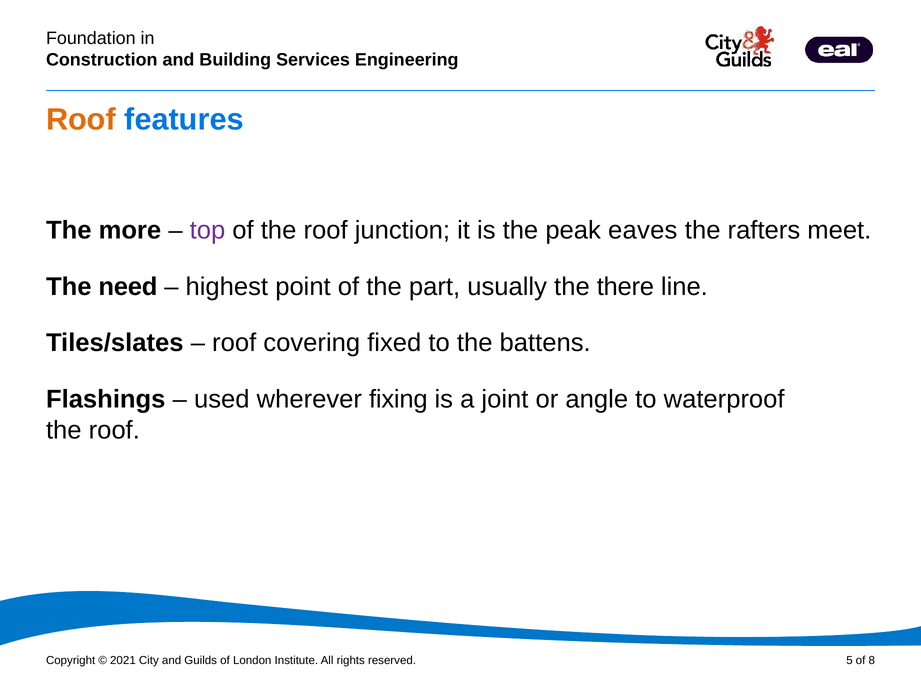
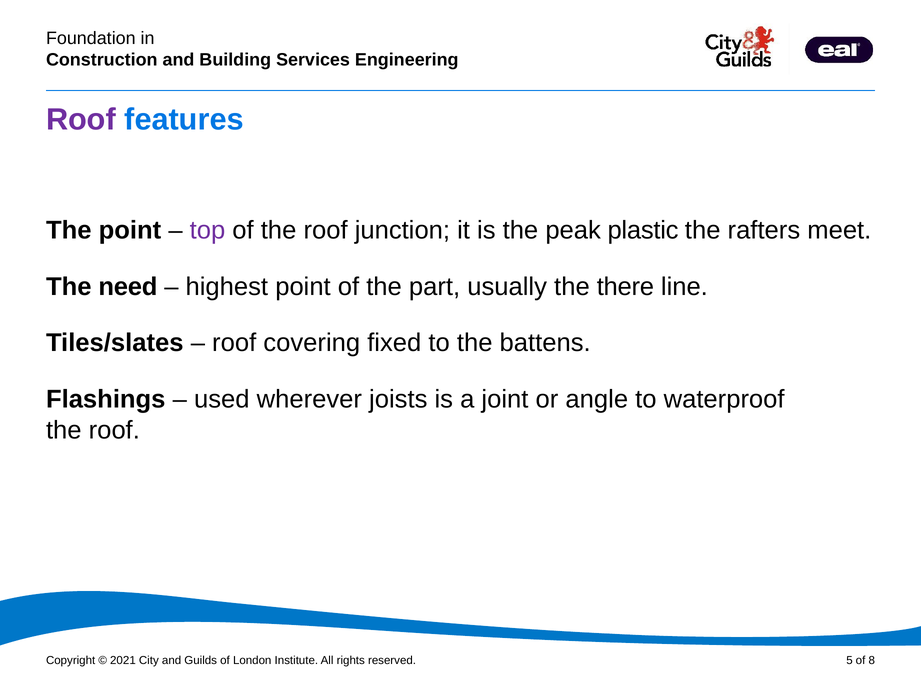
Roof colour: orange -> purple (81, 119)
The more: more -> point (130, 230)
eaves: eaves -> plastic (643, 230)
fixing: fixing -> joists (398, 399)
